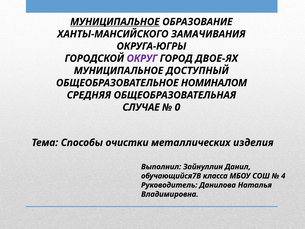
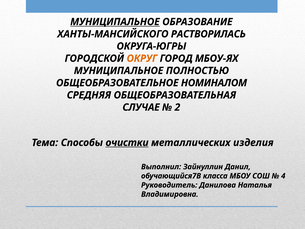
ЗАМАЧИВАНИЯ: ЗАМАЧИВАНИЯ -> РАСТВОРИЛАСЬ (208, 34)
ОКРУГ colour: purple -> orange (142, 58)
ДВОЕ-ЯХ: ДВОЕ-ЯХ -> МБОУ-ЯХ (217, 58)
ДОСТУПНЫЙ: ДОСТУПНЫЙ -> ПОЛНОСТЬЮ (197, 71)
0: 0 -> 2 (177, 107)
очистки underline: none -> present (127, 142)
